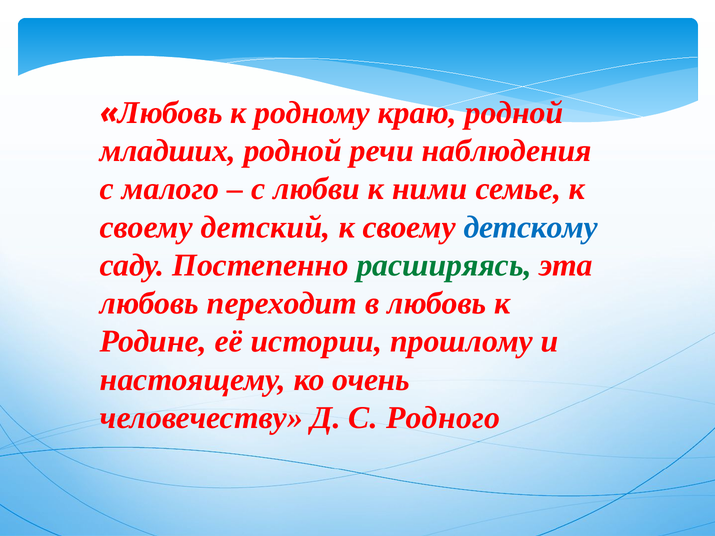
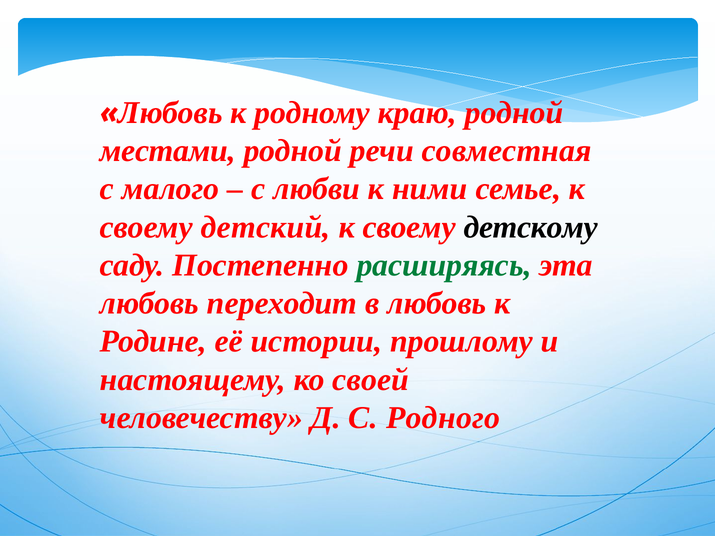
младших: младших -> местами (168, 151)
наблюдения: наблюдения -> совместная (507, 151)
детскому colour: blue -> black (531, 227)
очень: очень -> своей (371, 380)
